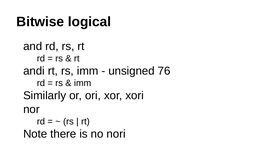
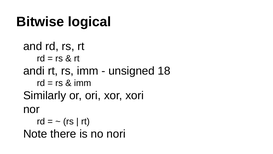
76: 76 -> 18 (164, 71)
